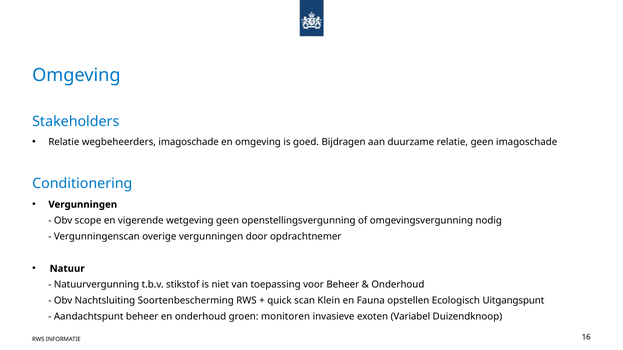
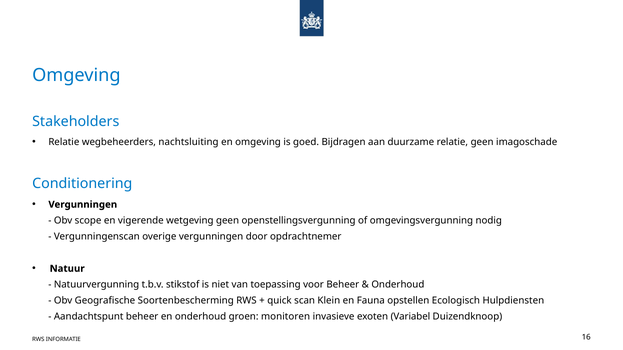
wegbeheerders imagoschade: imagoschade -> nachtsluiting (189, 142)
Nachtsluiting: Nachtsluiting -> Geografische (105, 301)
Uitgangspunt: Uitgangspunt -> Hulpdiensten (513, 301)
